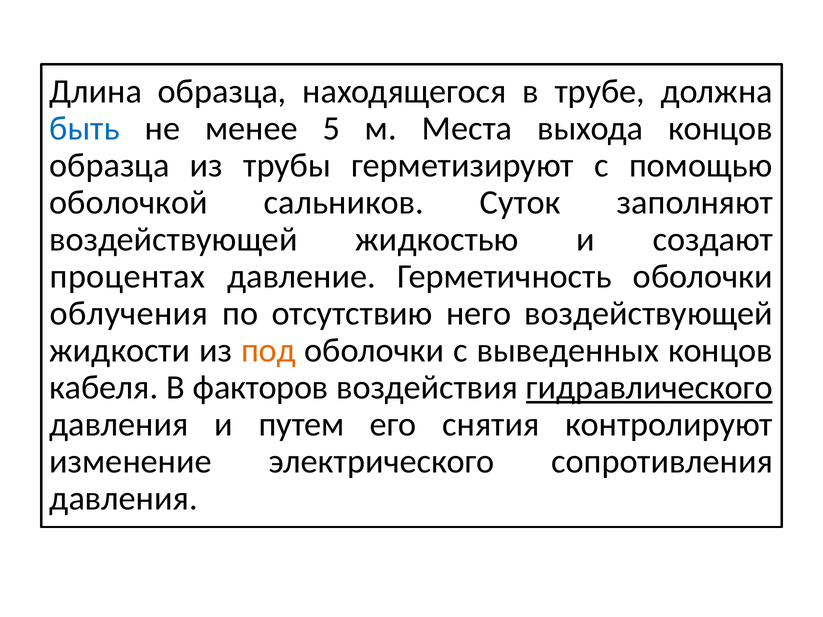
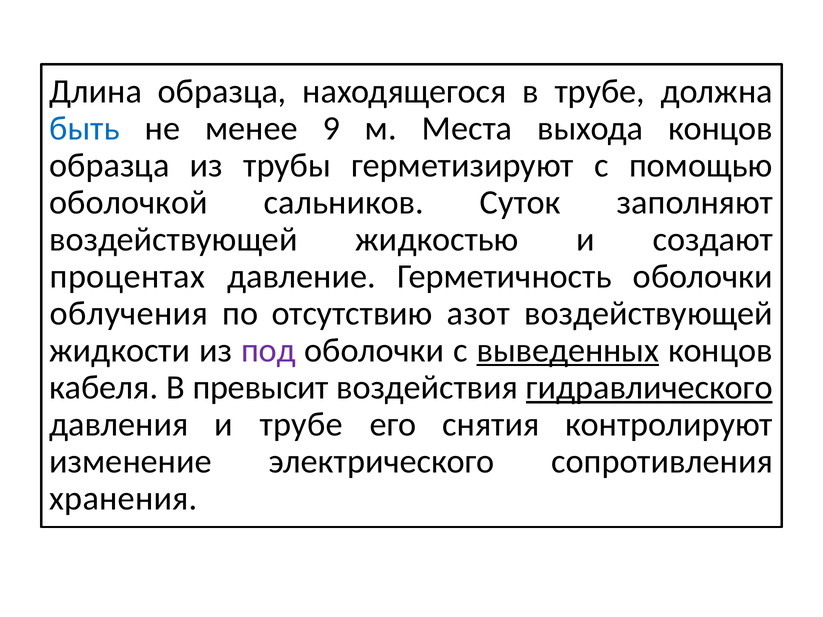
5: 5 -> 9 (331, 128)
него: него -> азот (478, 314)
под colour: orange -> purple (269, 351)
выведенных underline: none -> present (568, 351)
факторов: факторов -> превысит (261, 388)
и путем: путем -> трубе (301, 425)
давления: давления -> хранения (123, 499)
